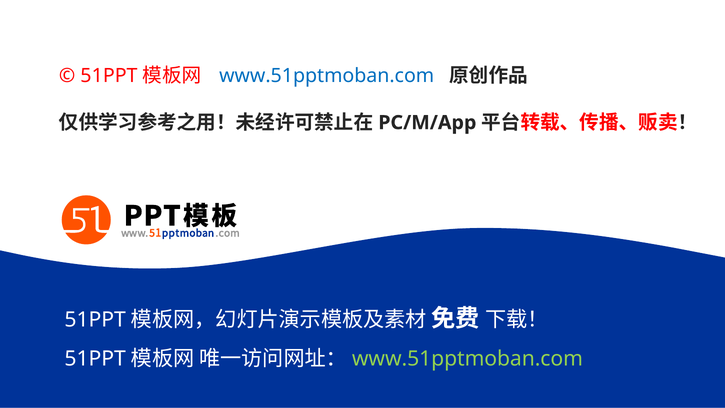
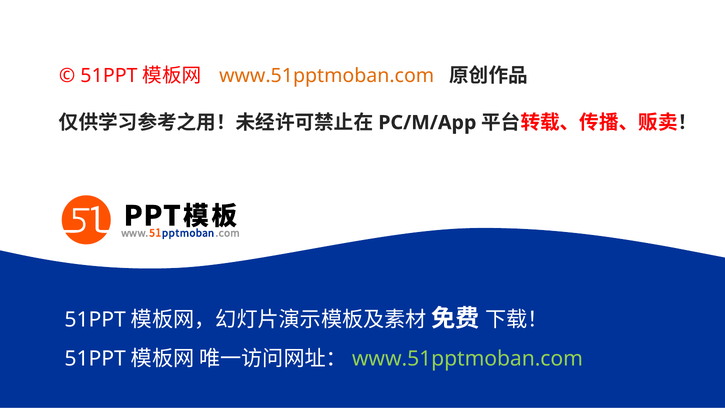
www.51pptmoban.com colour: blue -> orange (327, 76)
